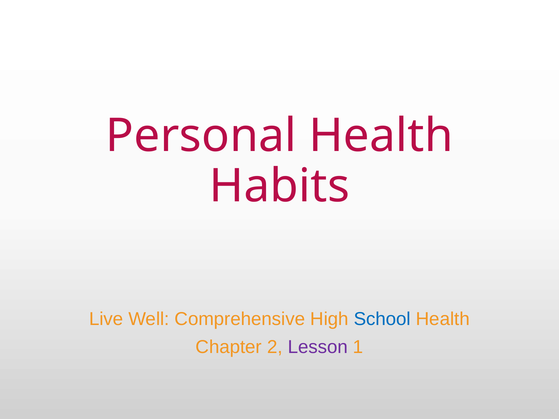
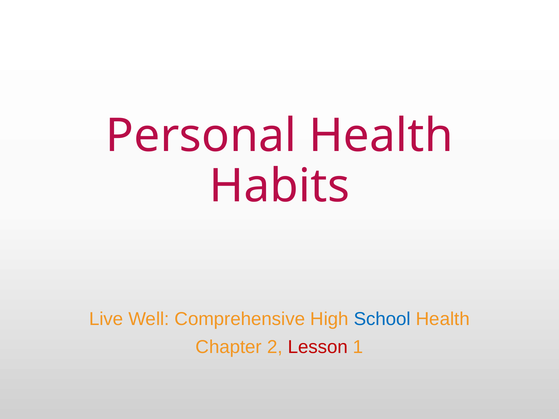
Lesson colour: purple -> red (318, 347)
